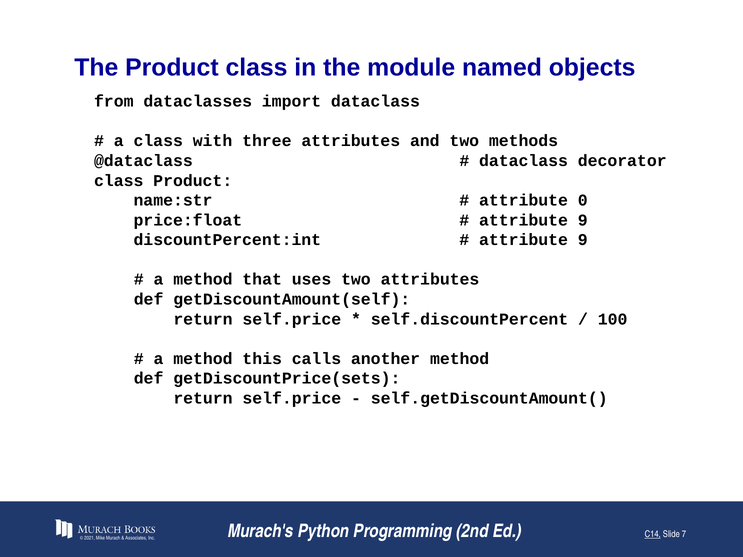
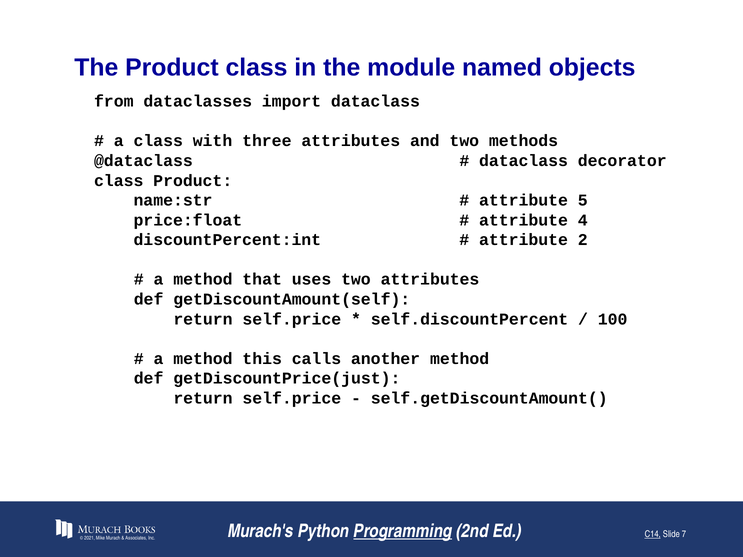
0: 0 -> 5 (583, 200)
9: 9 -> 4 (583, 220)
9: 9 -> 2 (583, 240)
getDiscountPrice(sets: getDiscountPrice(sets -> getDiscountPrice(just (287, 379)
Programming underline: none -> present (403, 531)
